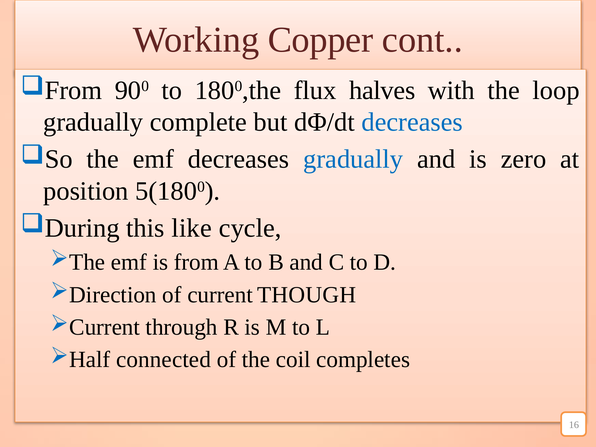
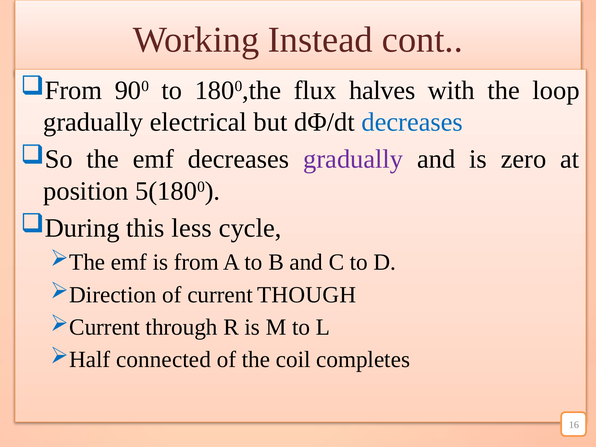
Copper: Copper -> Instead (320, 40)
complete: complete -> electrical (198, 122)
gradually colour: blue -> purple (353, 159)
like: like -> less (192, 228)
